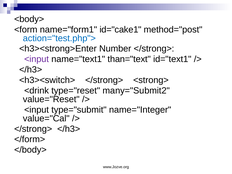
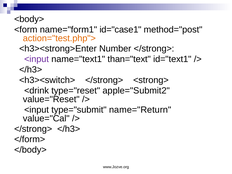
id="cake1: id="cake1 -> id="case1 (120, 30)
action="test.php"> colour: blue -> orange (59, 38)
many="Submit2: many="Submit2 -> apple="Submit2 (136, 91)
name="Integer: name="Integer -> name="Return (140, 110)
